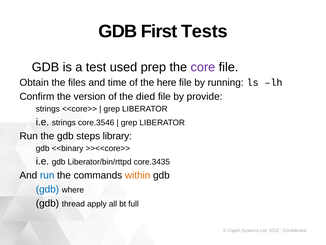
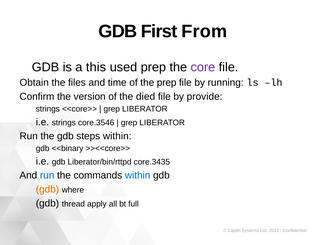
Tests: Tests -> From (204, 31)
test: test -> this (96, 67)
the here: here -> prep (167, 83)
steps library: library -> within (117, 136)
within colour: orange -> blue (138, 175)
gdb colour: blue -> orange (47, 189)
